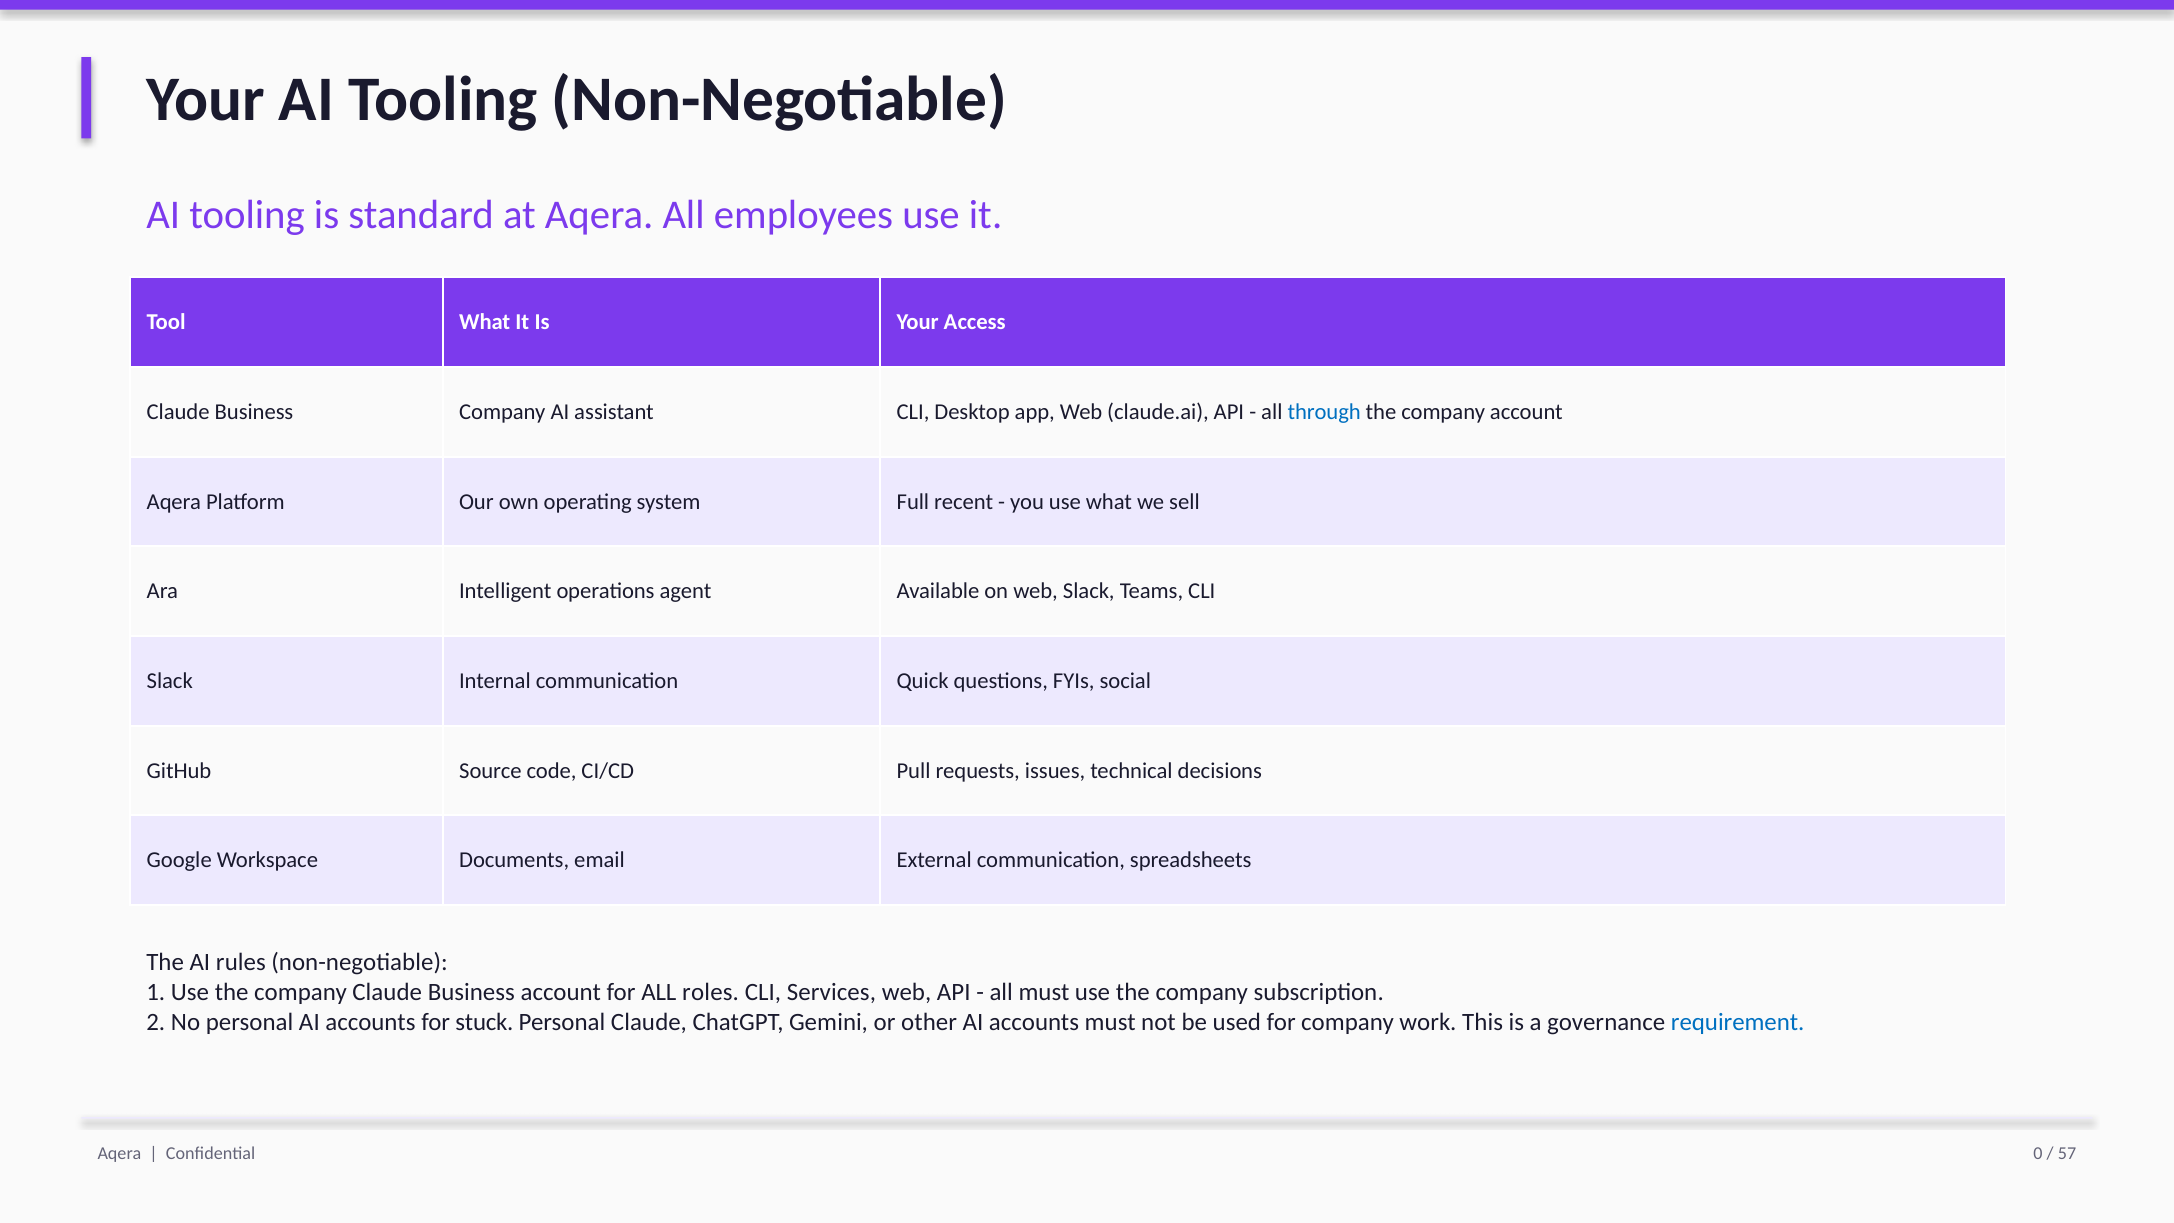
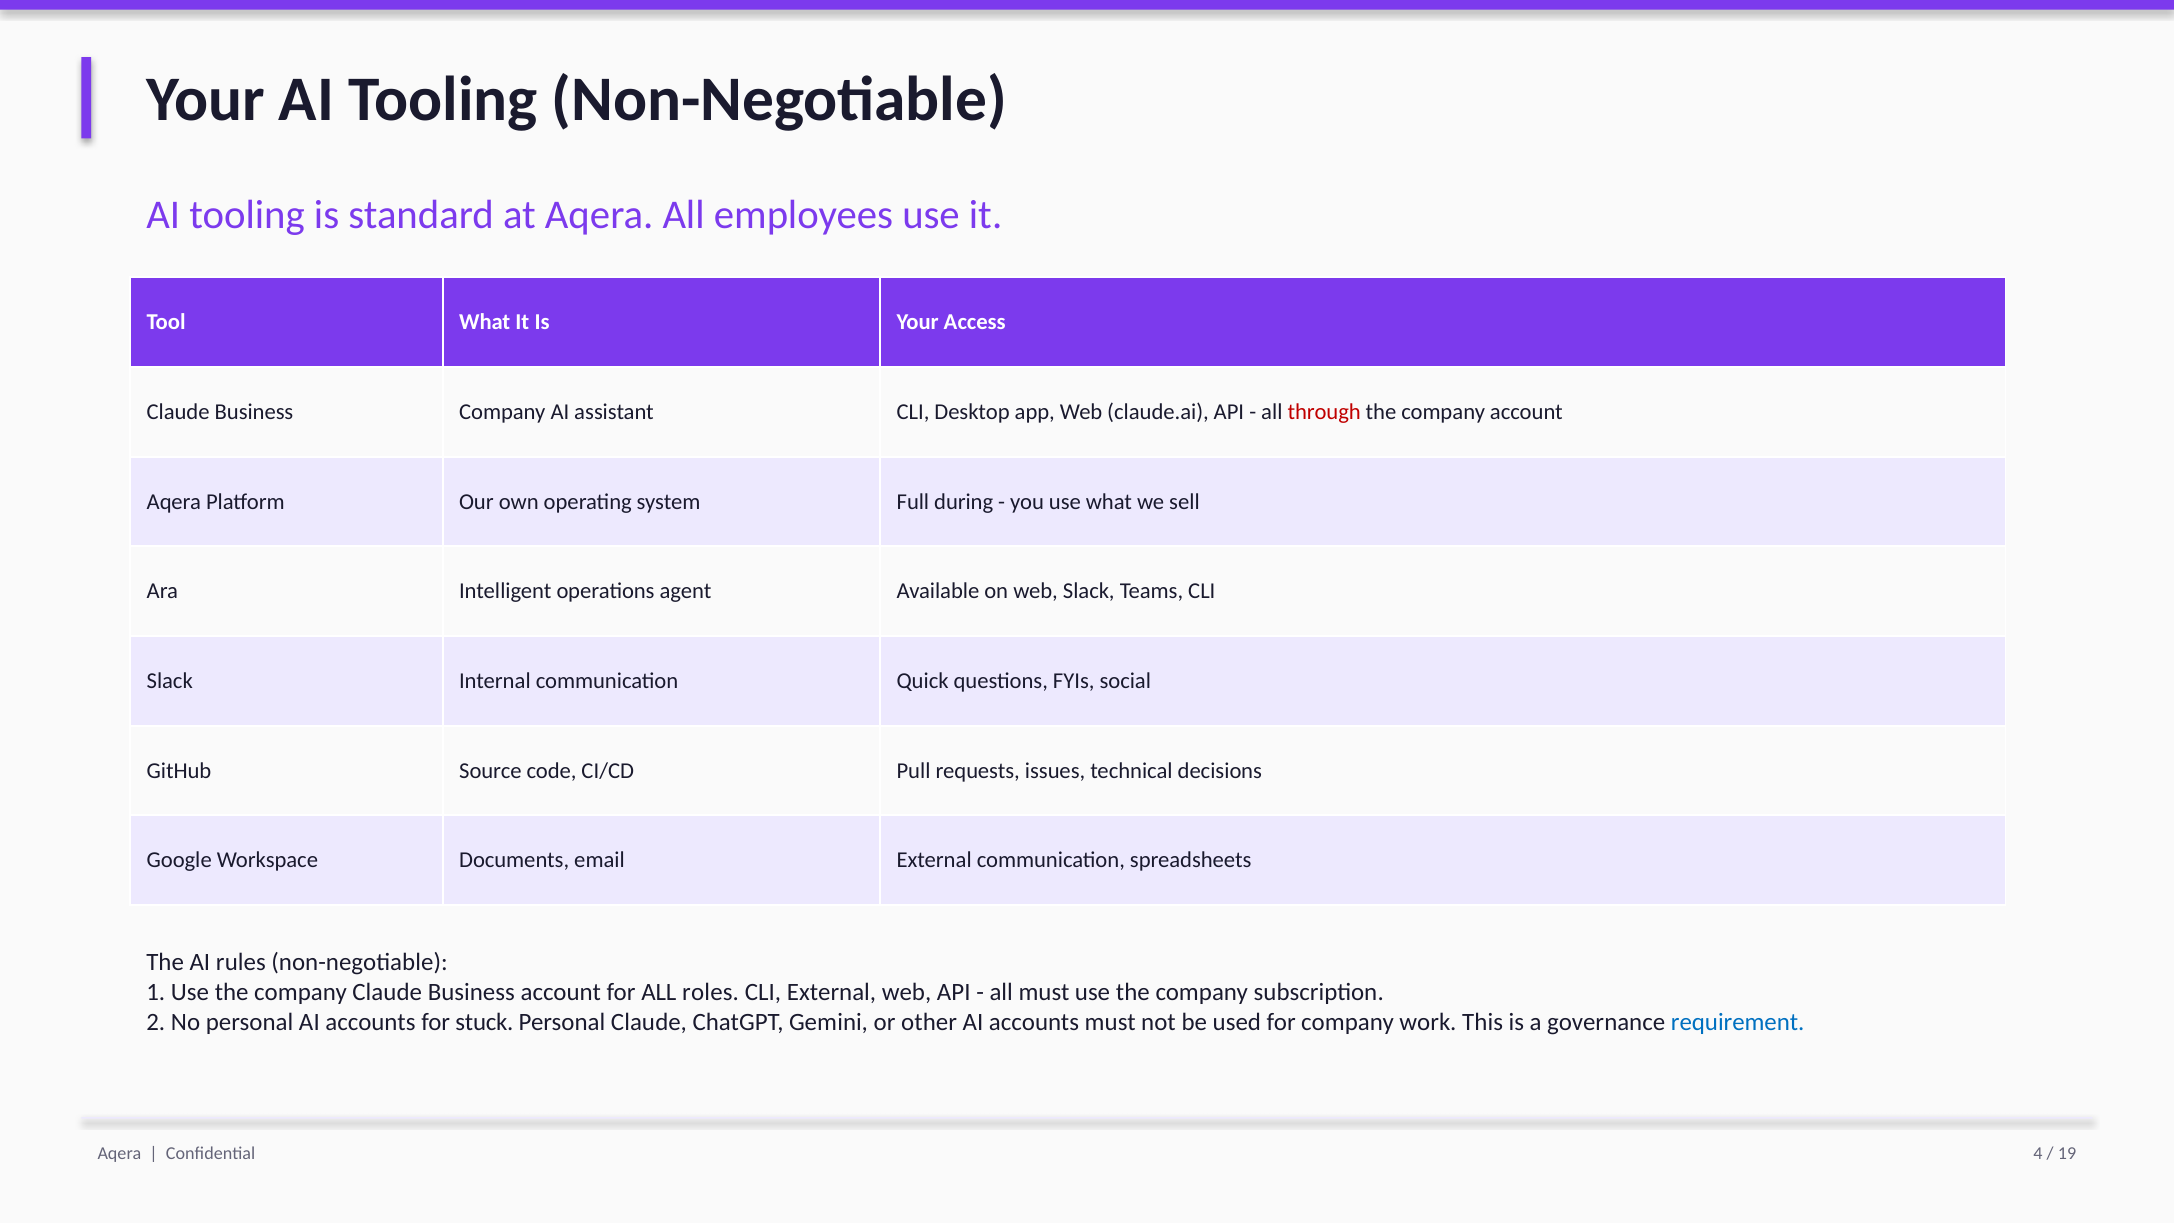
through colour: blue -> red (1324, 412)
recent: recent -> during (964, 502)
CLI Services: Services -> External (831, 992)
0: 0 -> 4 (2038, 1153)
57: 57 -> 19 (2067, 1153)
